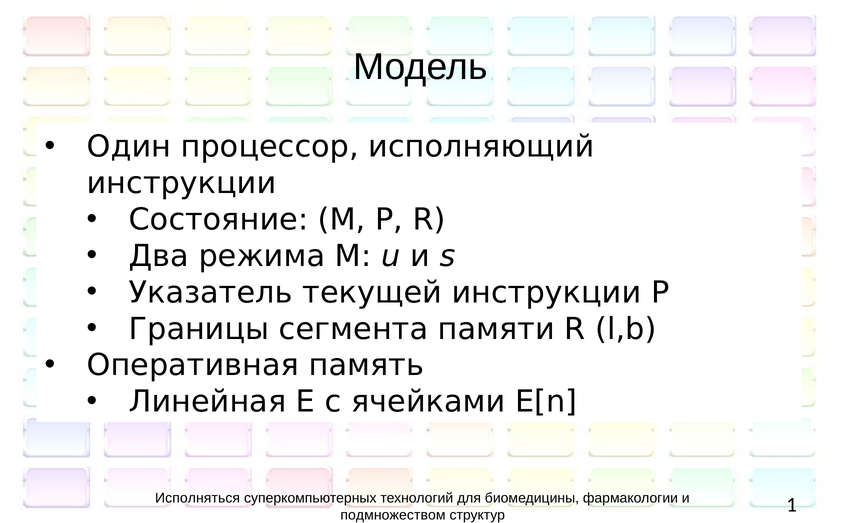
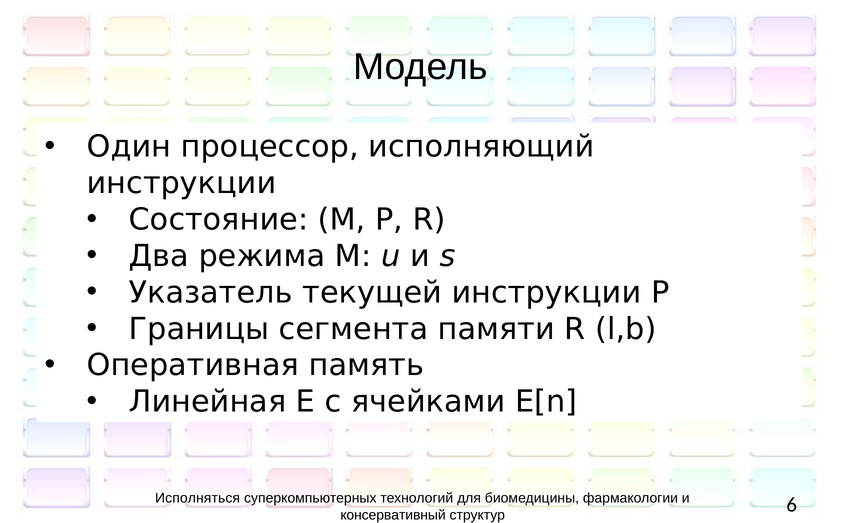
подмножеством: подмножеством -> консервативный (393, 515)
1: 1 -> 6 (792, 505)
